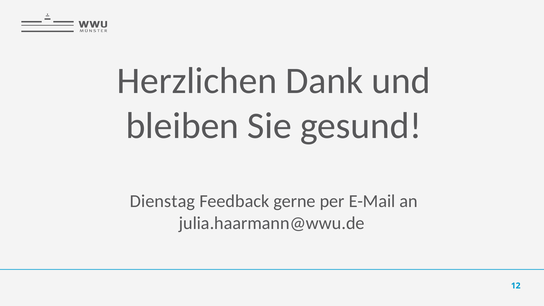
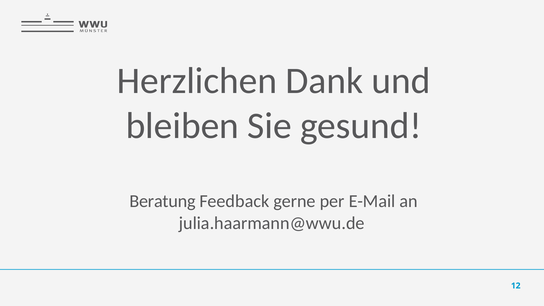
Dienstag: Dienstag -> Beratung (163, 201)
